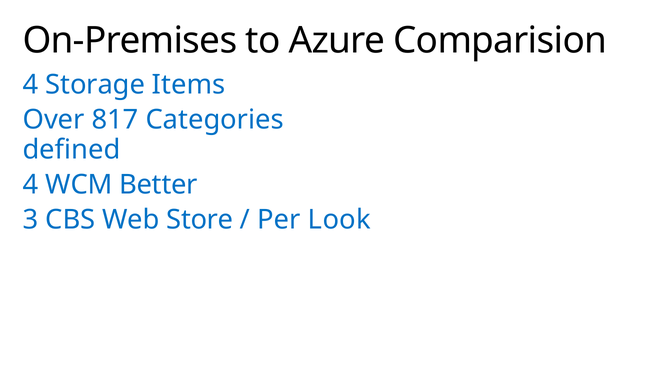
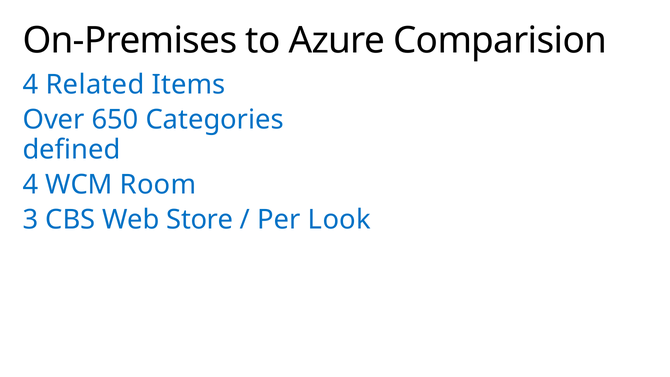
Storage: Storage -> Related (95, 85)
817: 817 -> 650 (115, 120)
Better: Better -> Room (158, 184)
